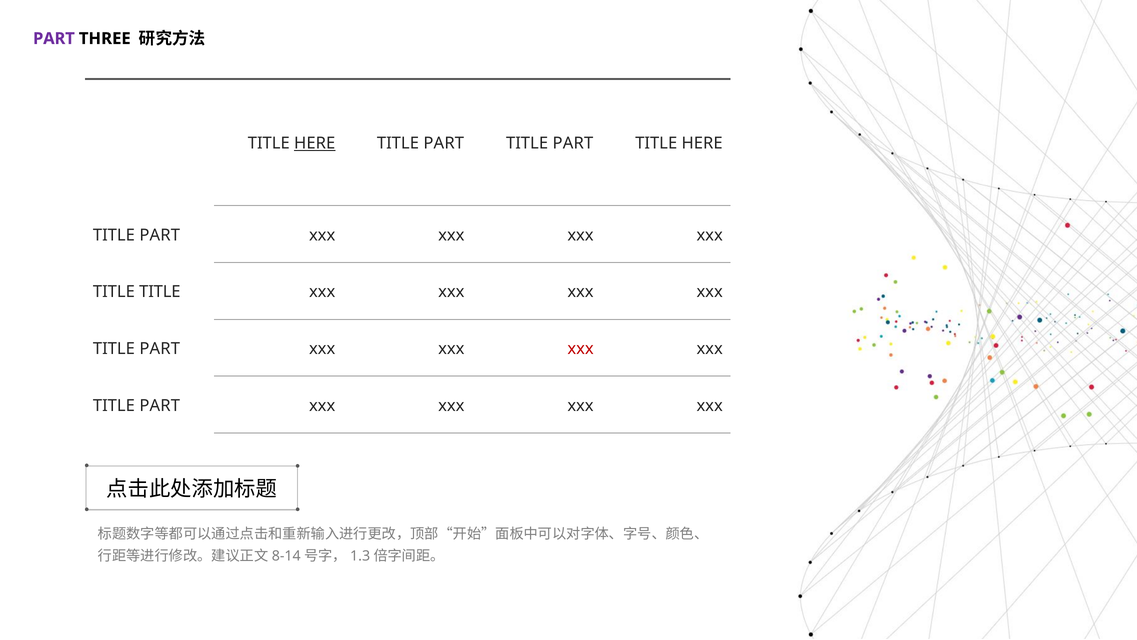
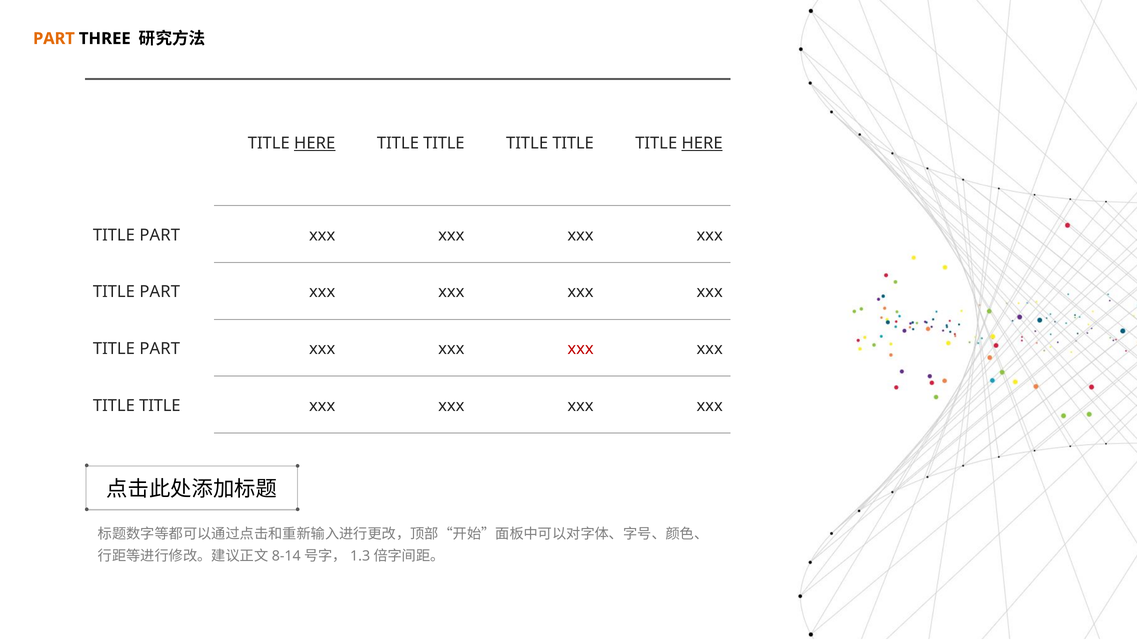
PART colour: purple -> orange (54, 39)
PART: PART -> TITLE (444, 143)
PART: PART -> TITLE (573, 143)
HERE underline: none -> present (702, 143)
TITLE: TITLE -> PART (160, 292)
PART: PART -> TITLE (160, 405)
